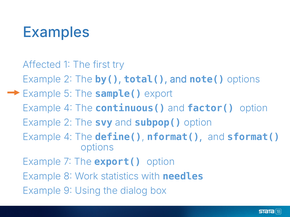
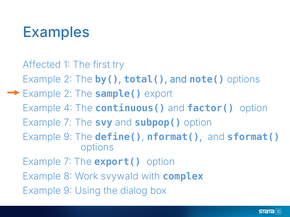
5: 5 -> 2 (68, 94)
2: 2 -> 7 (68, 123)
4: 4 -> 9 (68, 137)
statistics: statistics -> svywald (120, 177)
needles: needles -> complex (183, 177)
